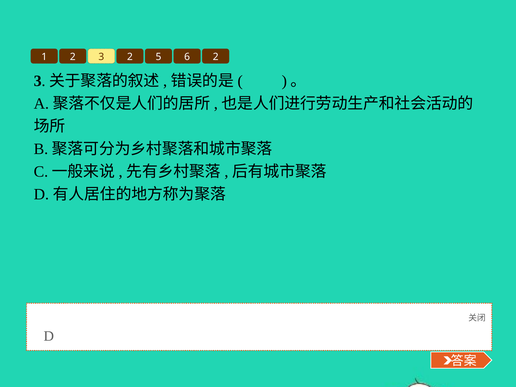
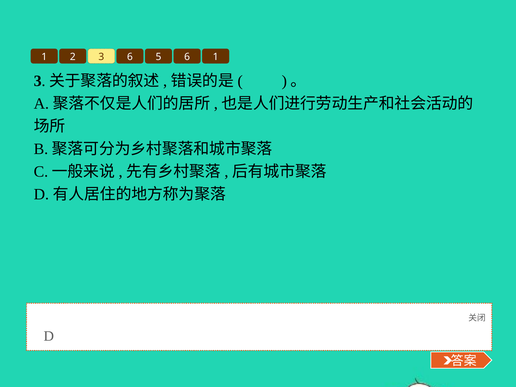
3 2: 2 -> 6 (130, 57)
6 2: 2 -> 1 (216, 57)
